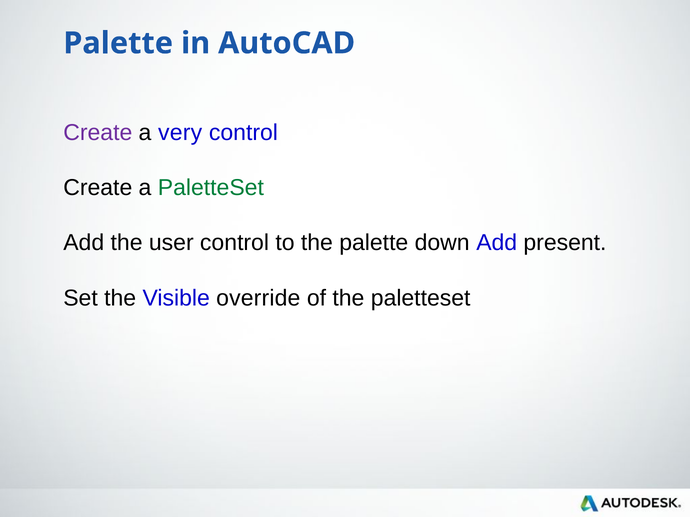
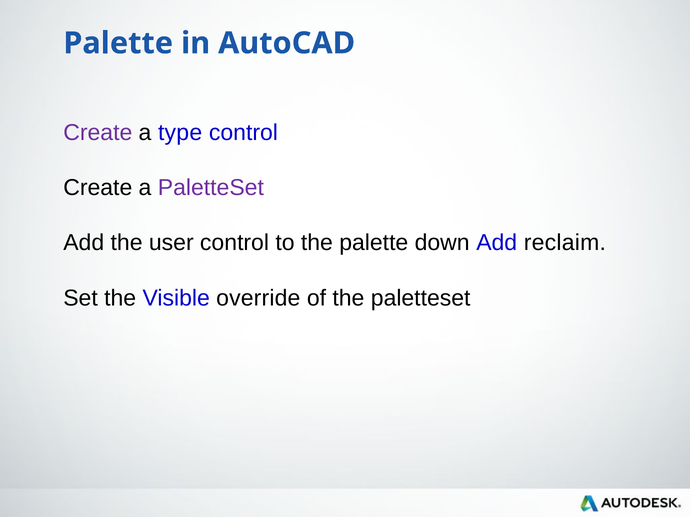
very: very -> type (180, 133)
PaletteSet colour: green -> purple (211, 188)
present: present -> reclaim (565, 243)
